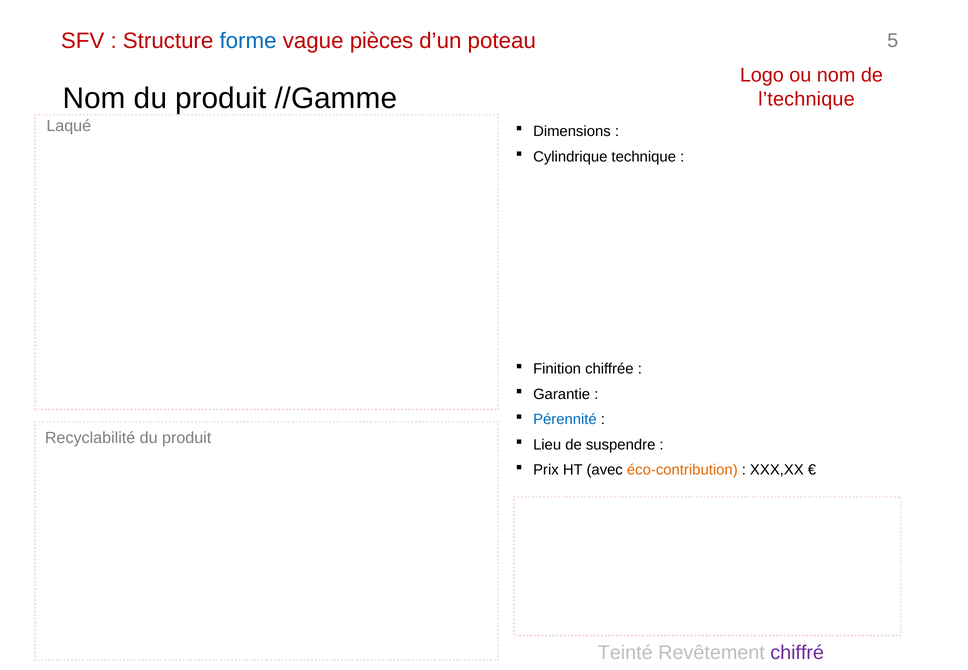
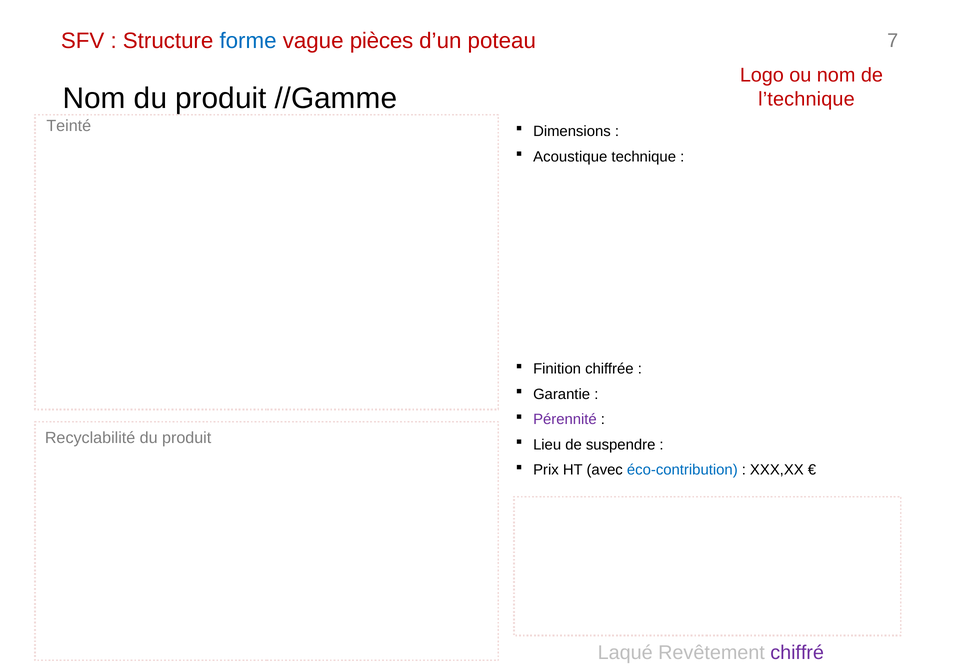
5: 5 -> 7 (893, 41)
Laqué: Laqué -> Teinté (69, 126)
Cylindrique: Cylindrique -> Acoustique (570, 157)
Pérennité colour: blue -> purple (565, 420)
éco-contribution colour: orange -> blue (682, 470)
Teinté: Teinté -> Laqué (625, 653)
